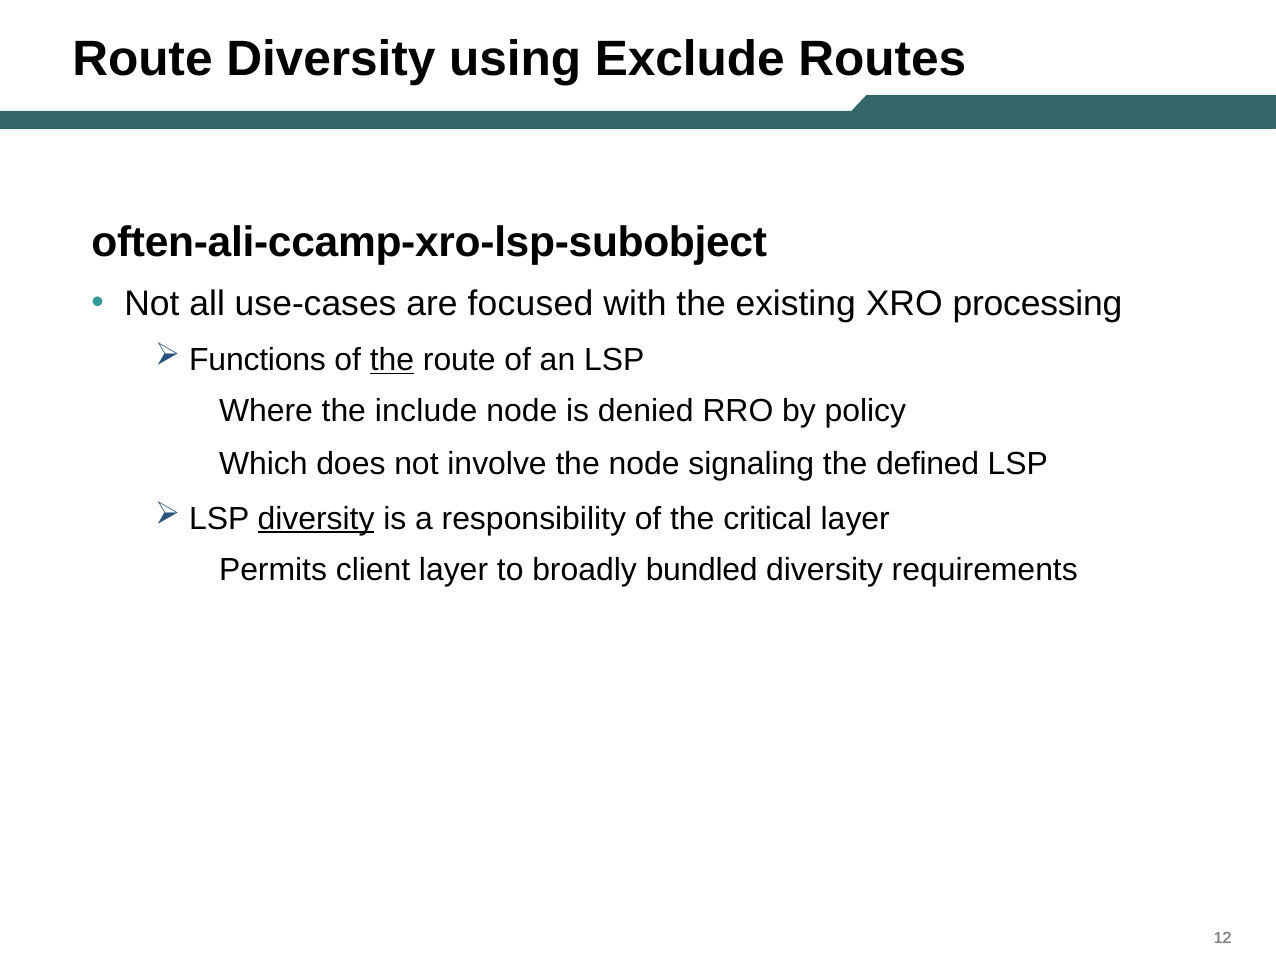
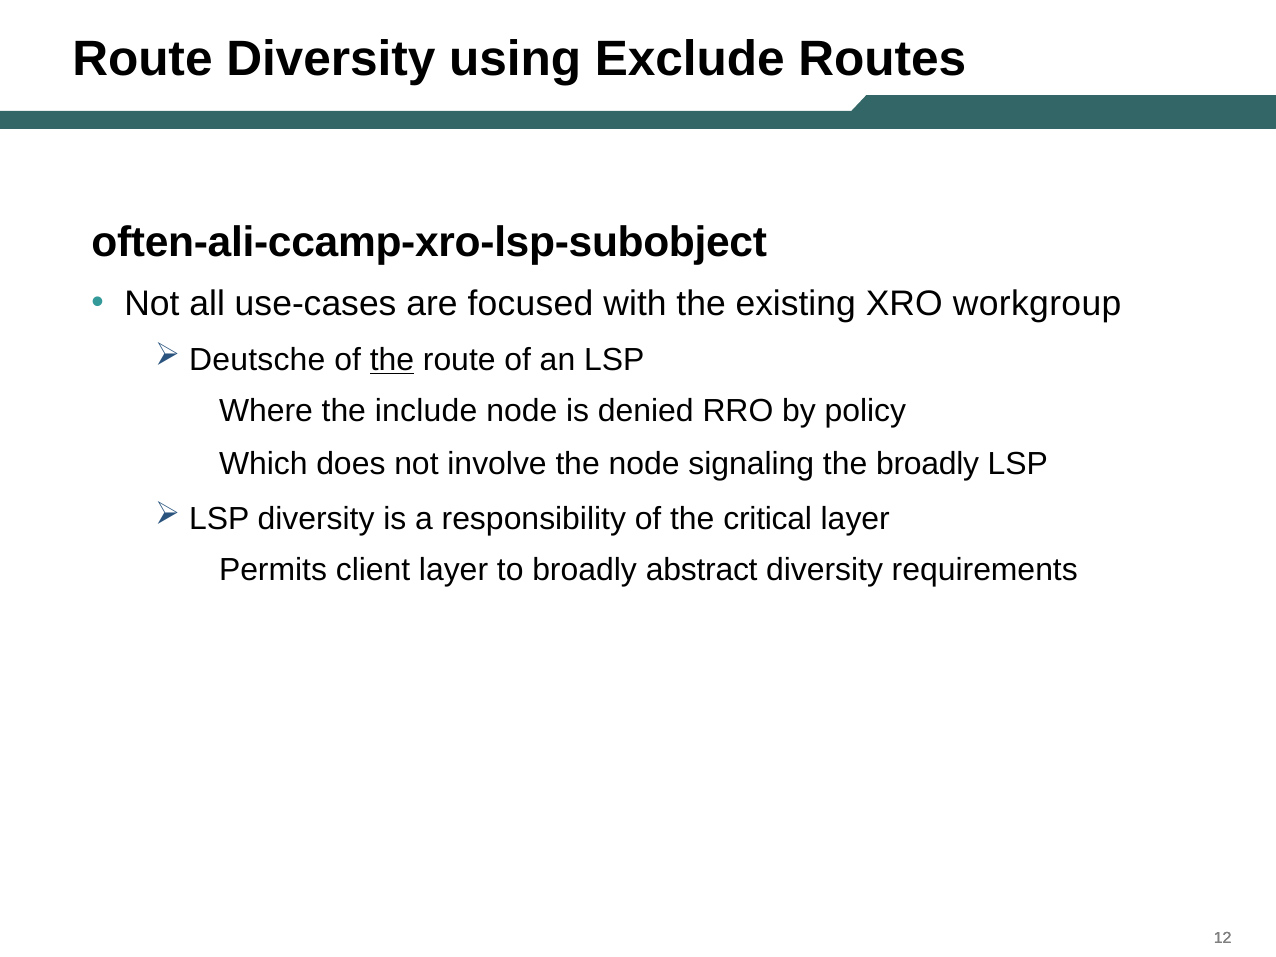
processing: processing -> workgroup (1037, 304)
Functions: Functions -> Deutsche (257, 360)
the defined: defined -> broadly (928, 464)
diversity underline: present -> none (316, 519)
bundled: bundled -> abstract (702, 570)
